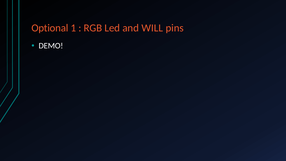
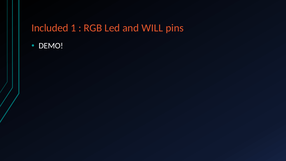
Optional: Optional -> Included (50, 28)
